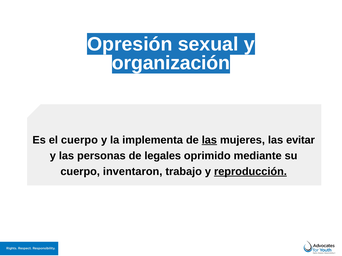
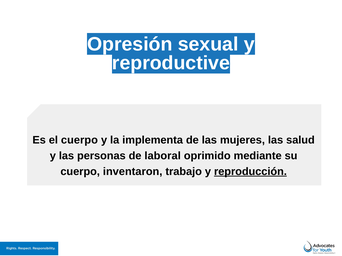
organización: organización -> reproductive (171, 63)
las underline: present -> none (209, 140)
evitar: evitar -> salud (300, 140)
legales: legales -> laboral (163, 156)
